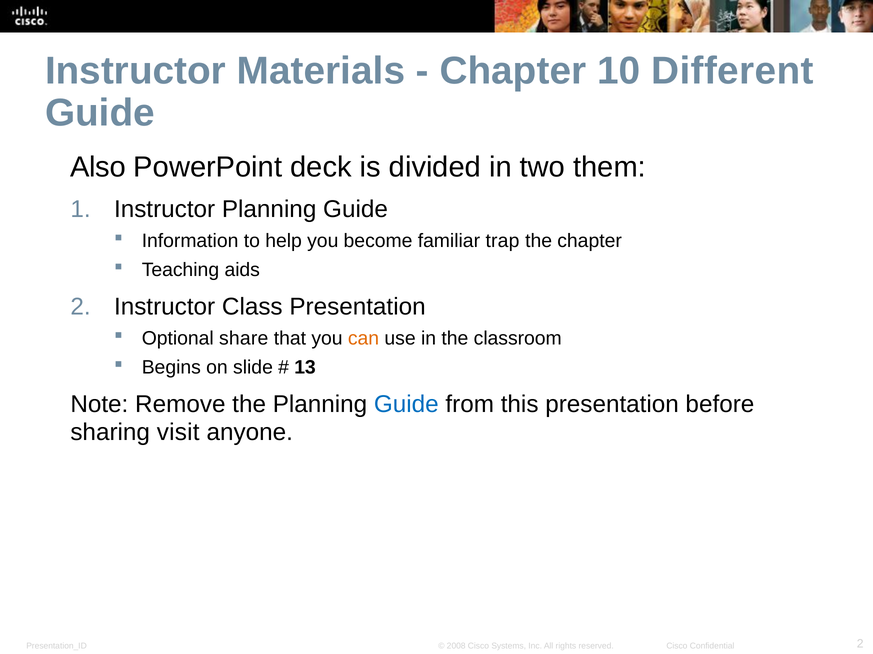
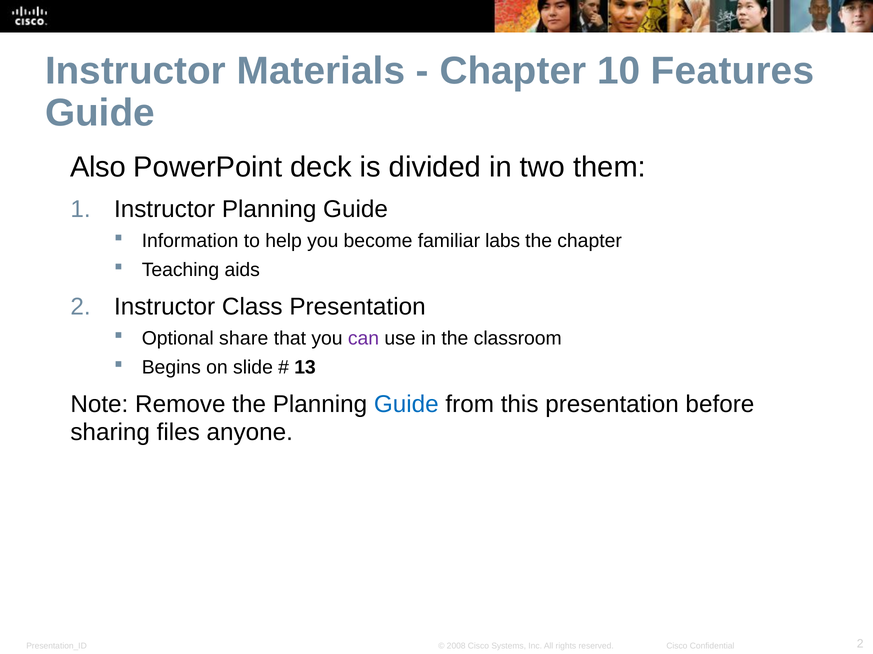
Different: Different -> Features (733, 71)
trap: trap -> labs (503, 241)
can colour: orange -> purple (364, 339)
visit: visit -> files (178, 433)
